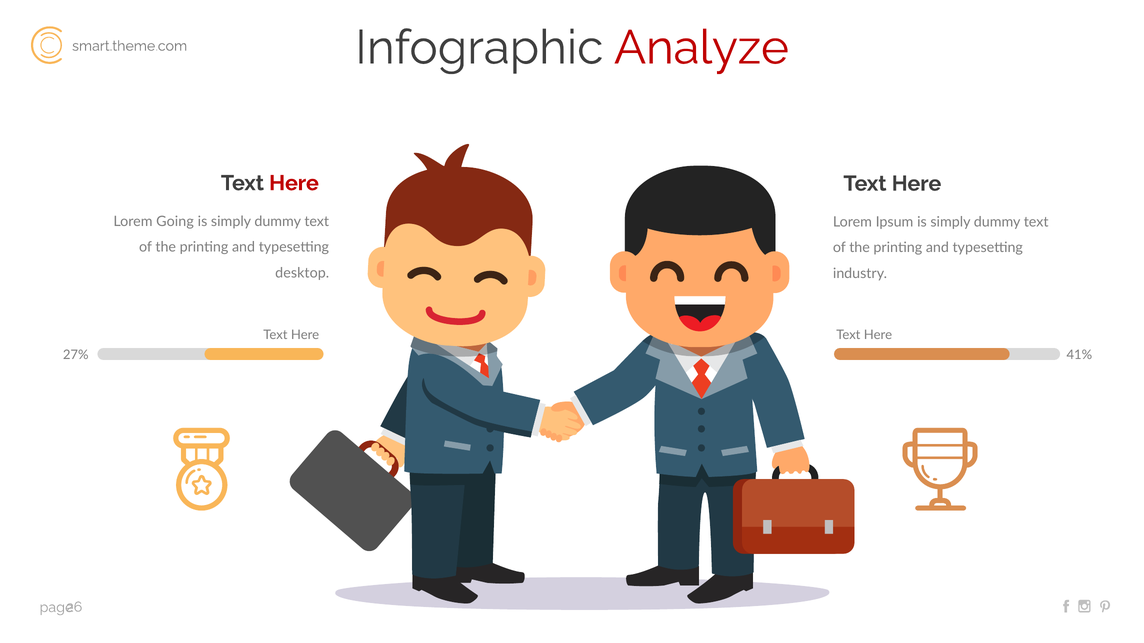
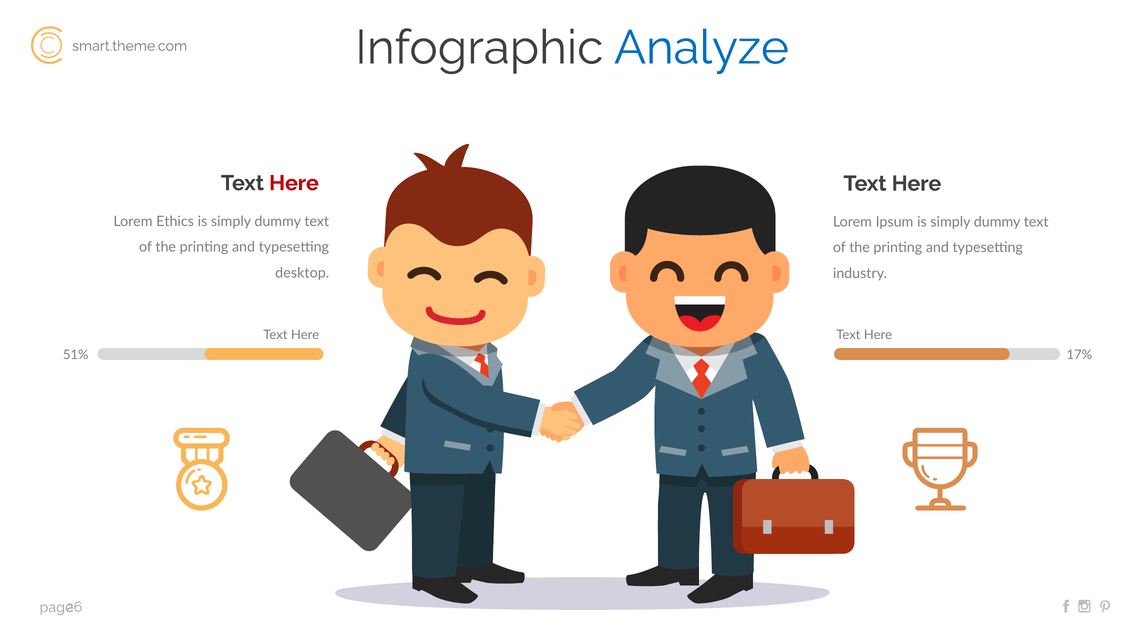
Analyze colour: red -> blue (701, 48)
Going: Going -> Ethics (175, 222)
27%: 27% -> 51% (76, 355)
41%: 41% -> 17% (1079, 355)
